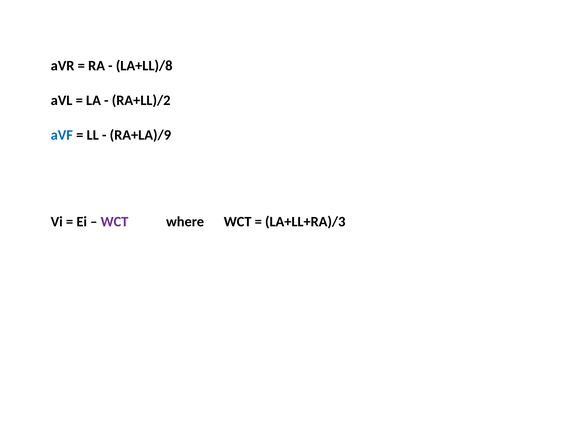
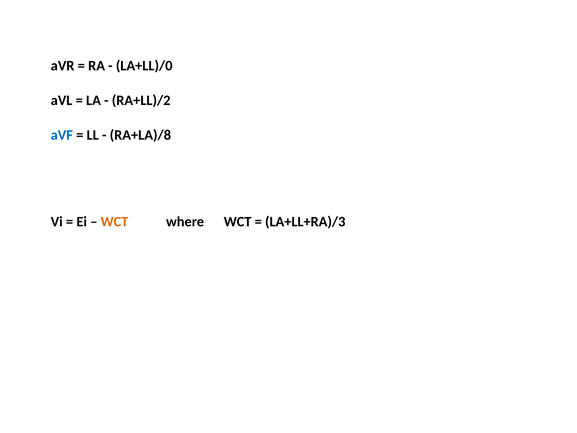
LA+LL)/8: LA+LL)/8 -> LA+LL)/0 (144, 66)
RA+LA)/9: RA+LA)/9 -> RA+LA)/8 (140, 135)
WCT colour: purple -> orange (115, 222)
